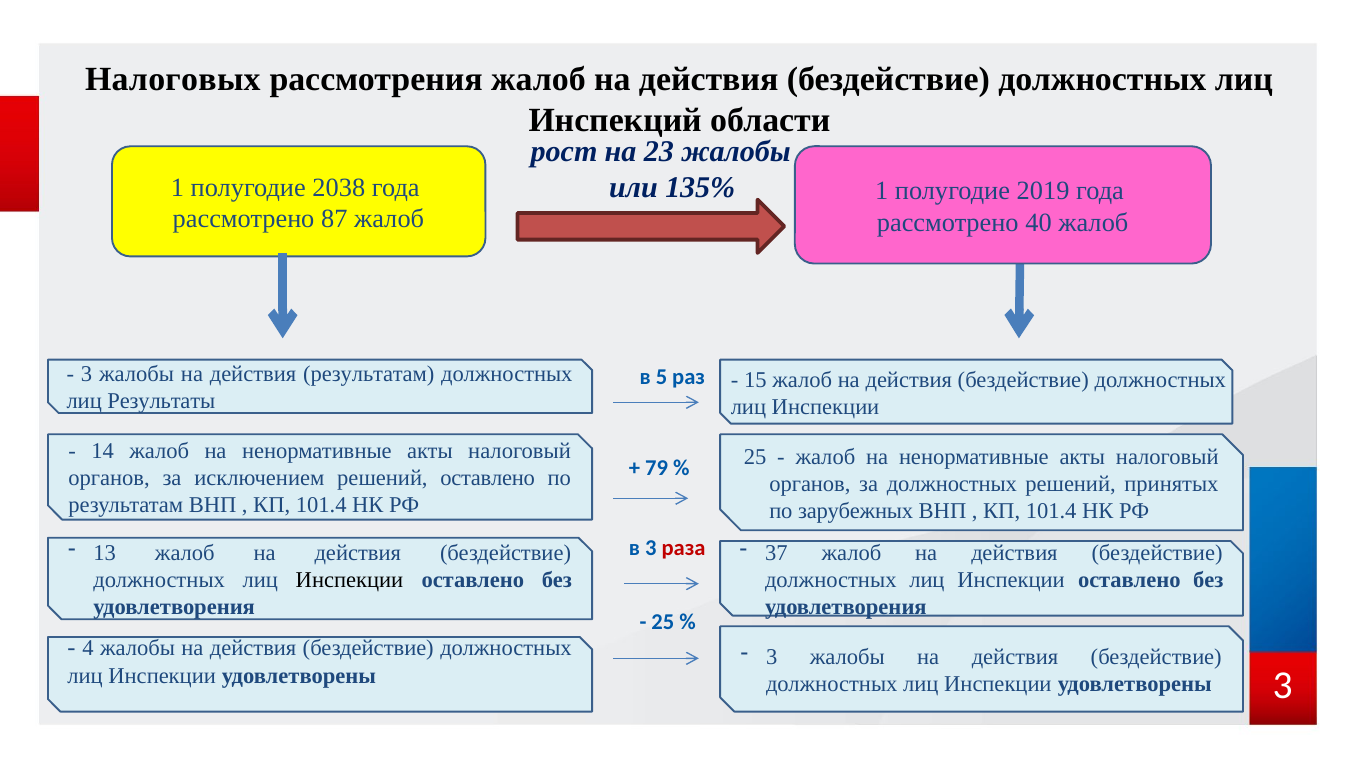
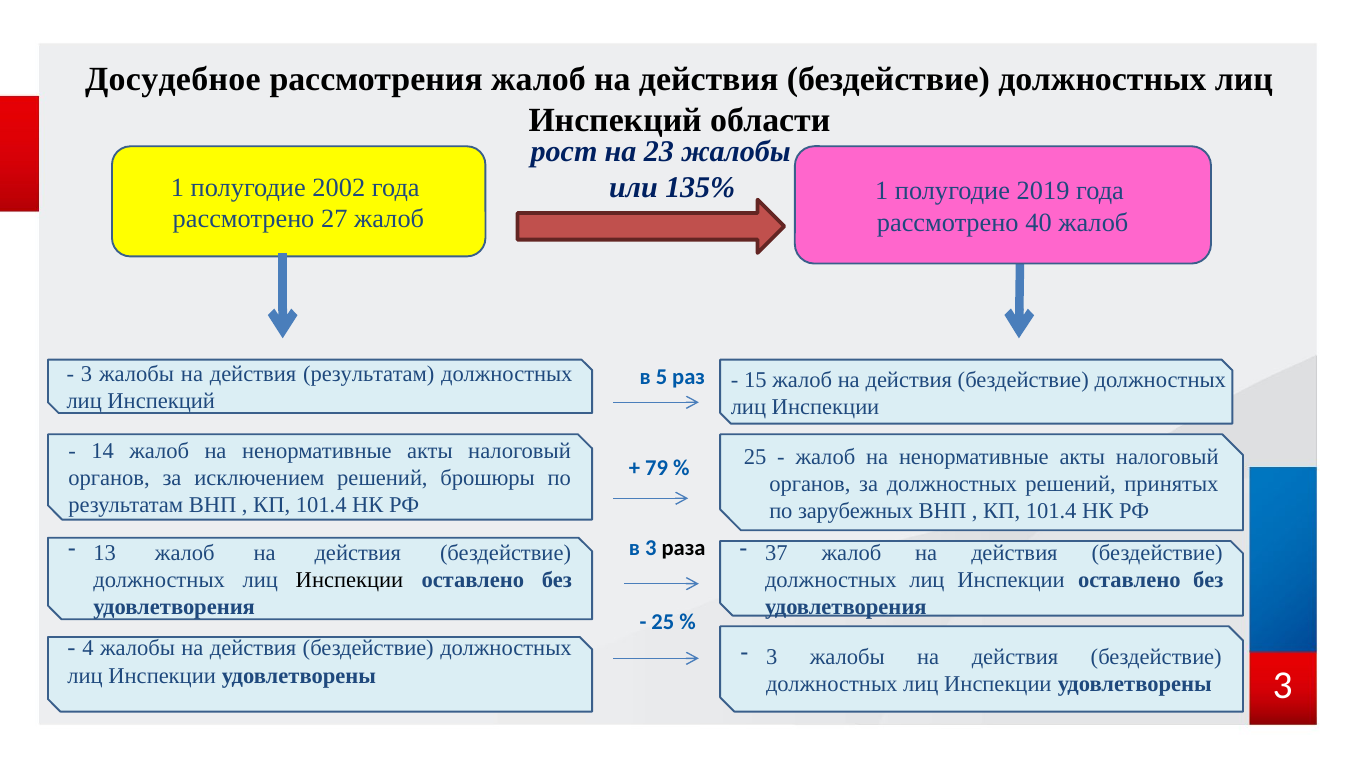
Налоговых: Налоговых -> Досудебное (173, 79)
2038: 2038 -> 2002 (339, 187)
87: 87 -> 27 (334, 219)
Результаты: Результаты -> Инспекций (161, 401)
решений оставлено: оставлено -> брошюры (488, 479)
раза colour: red -> black (684, 548)
